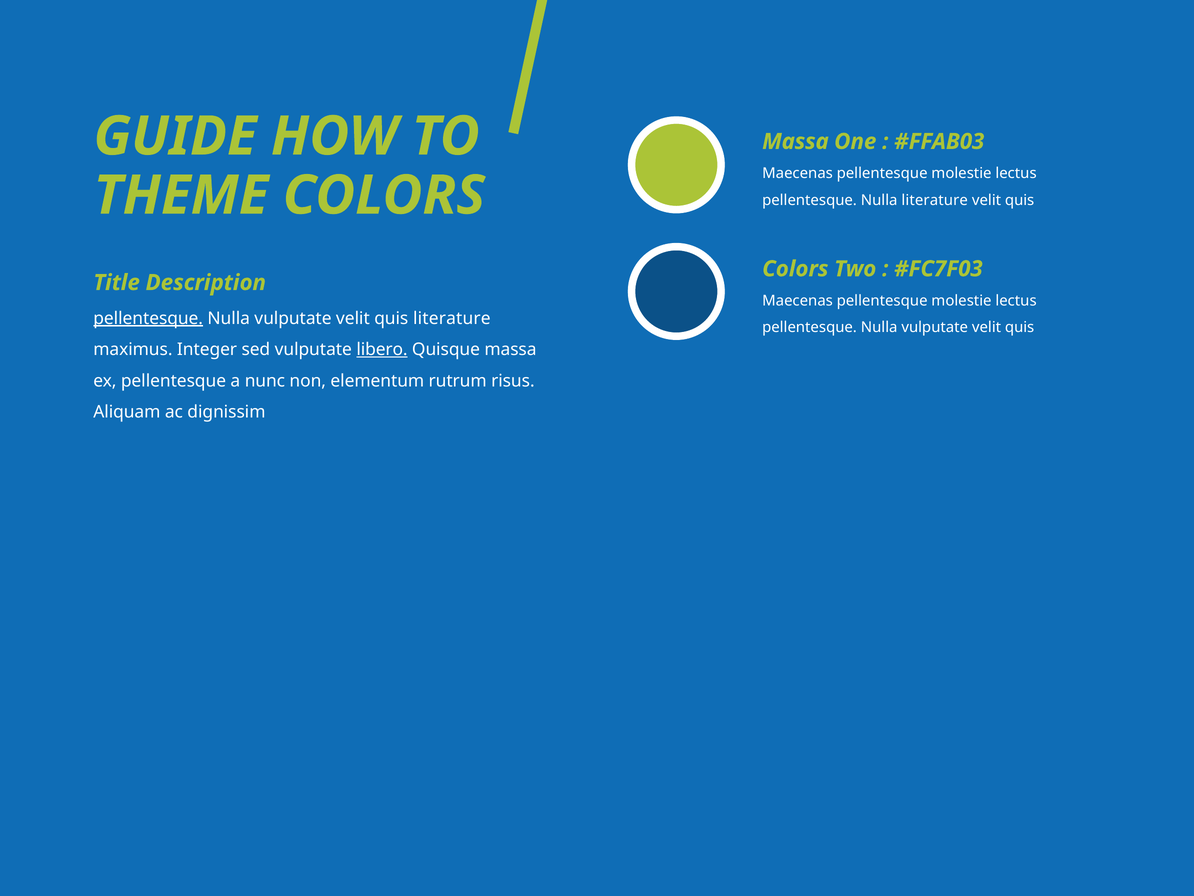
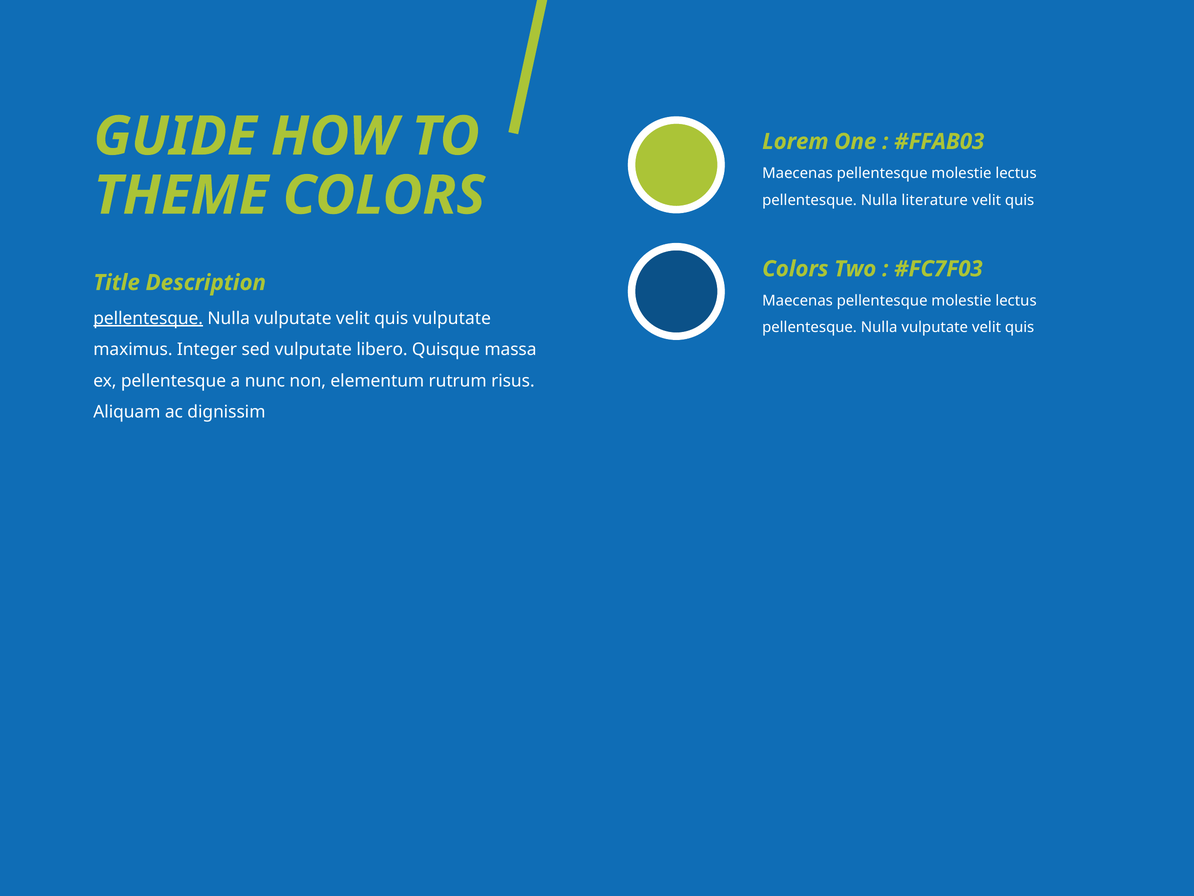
Massa: Massa -> Lorem (795, 141)
quis literature: literature -> vulputate (452, 318)
libero underline: present -> none (382, 349)
